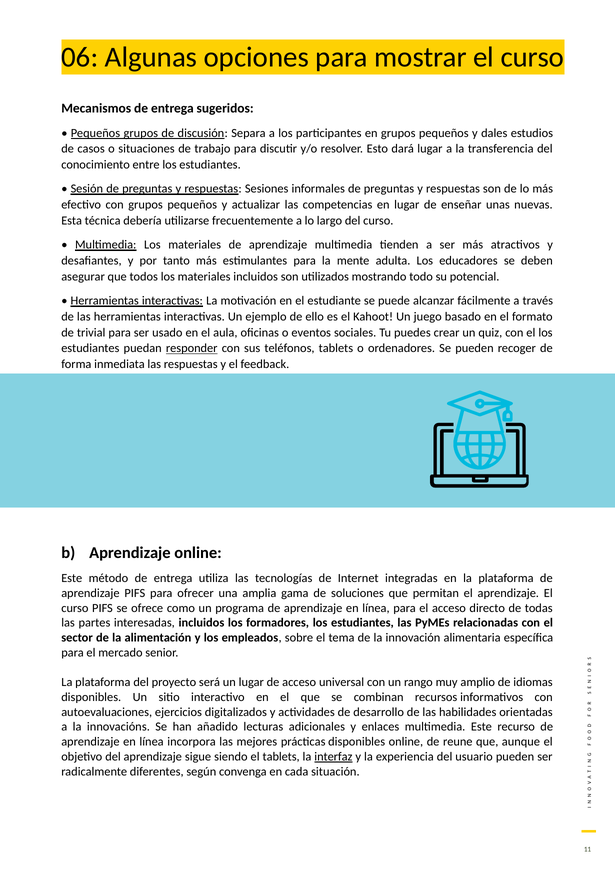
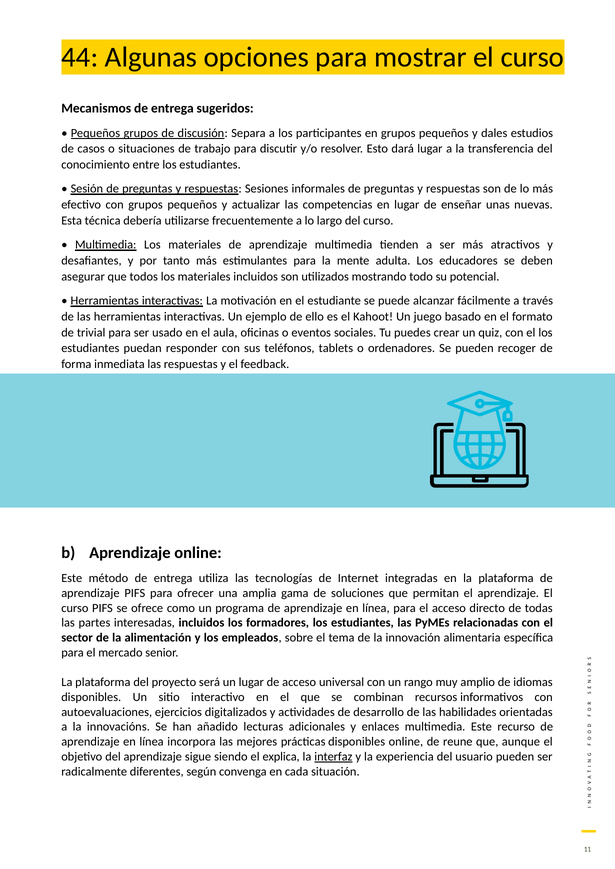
06: 06 -> 44 (80, 57)
responder underline: present -> none (192, 349)
el tablets: tablets -> explica (281, 757)
